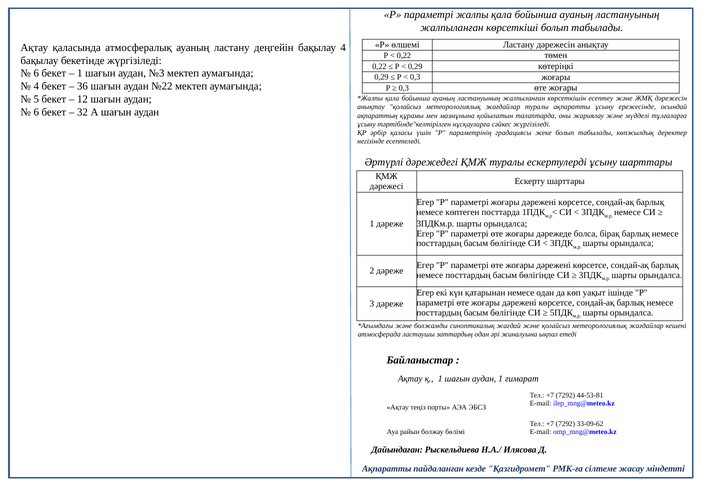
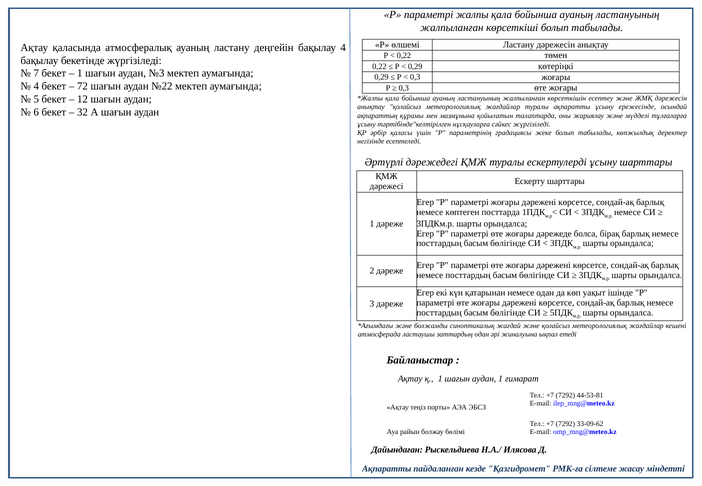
6: 6 -> 7 (36, 73)
36: 36 -> 72 (82, 86)
